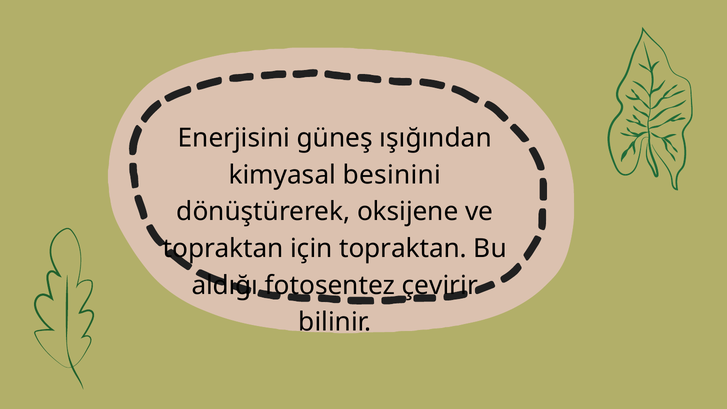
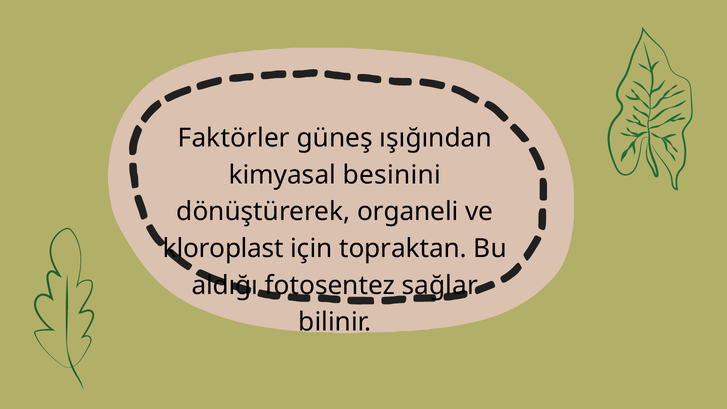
Enerjisini: Enerjisini -> Faktörler (234, 138)
oksijene: oksijene -> organeli (408, 212)
topraktan: topraktan -> kloroplast (223, 249)
çevirir: çevirir -> sağlar (440, 285)
